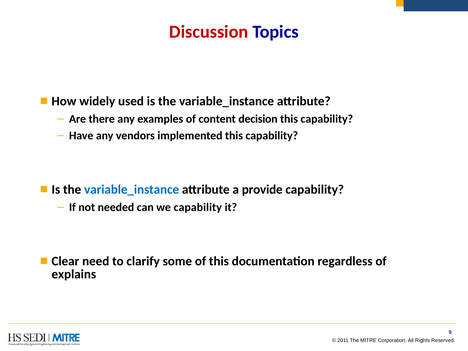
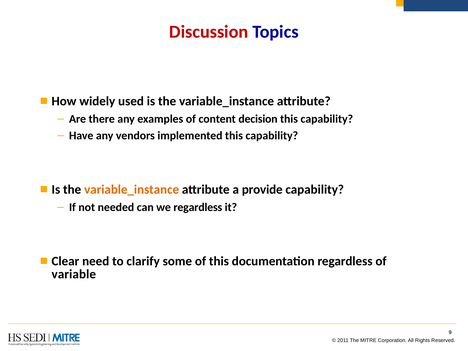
variable_instance colour: blue -> orange (132, 190)
we capability: capability -> regardless (198, 207)
explains: explains -> variable (74, 274)
